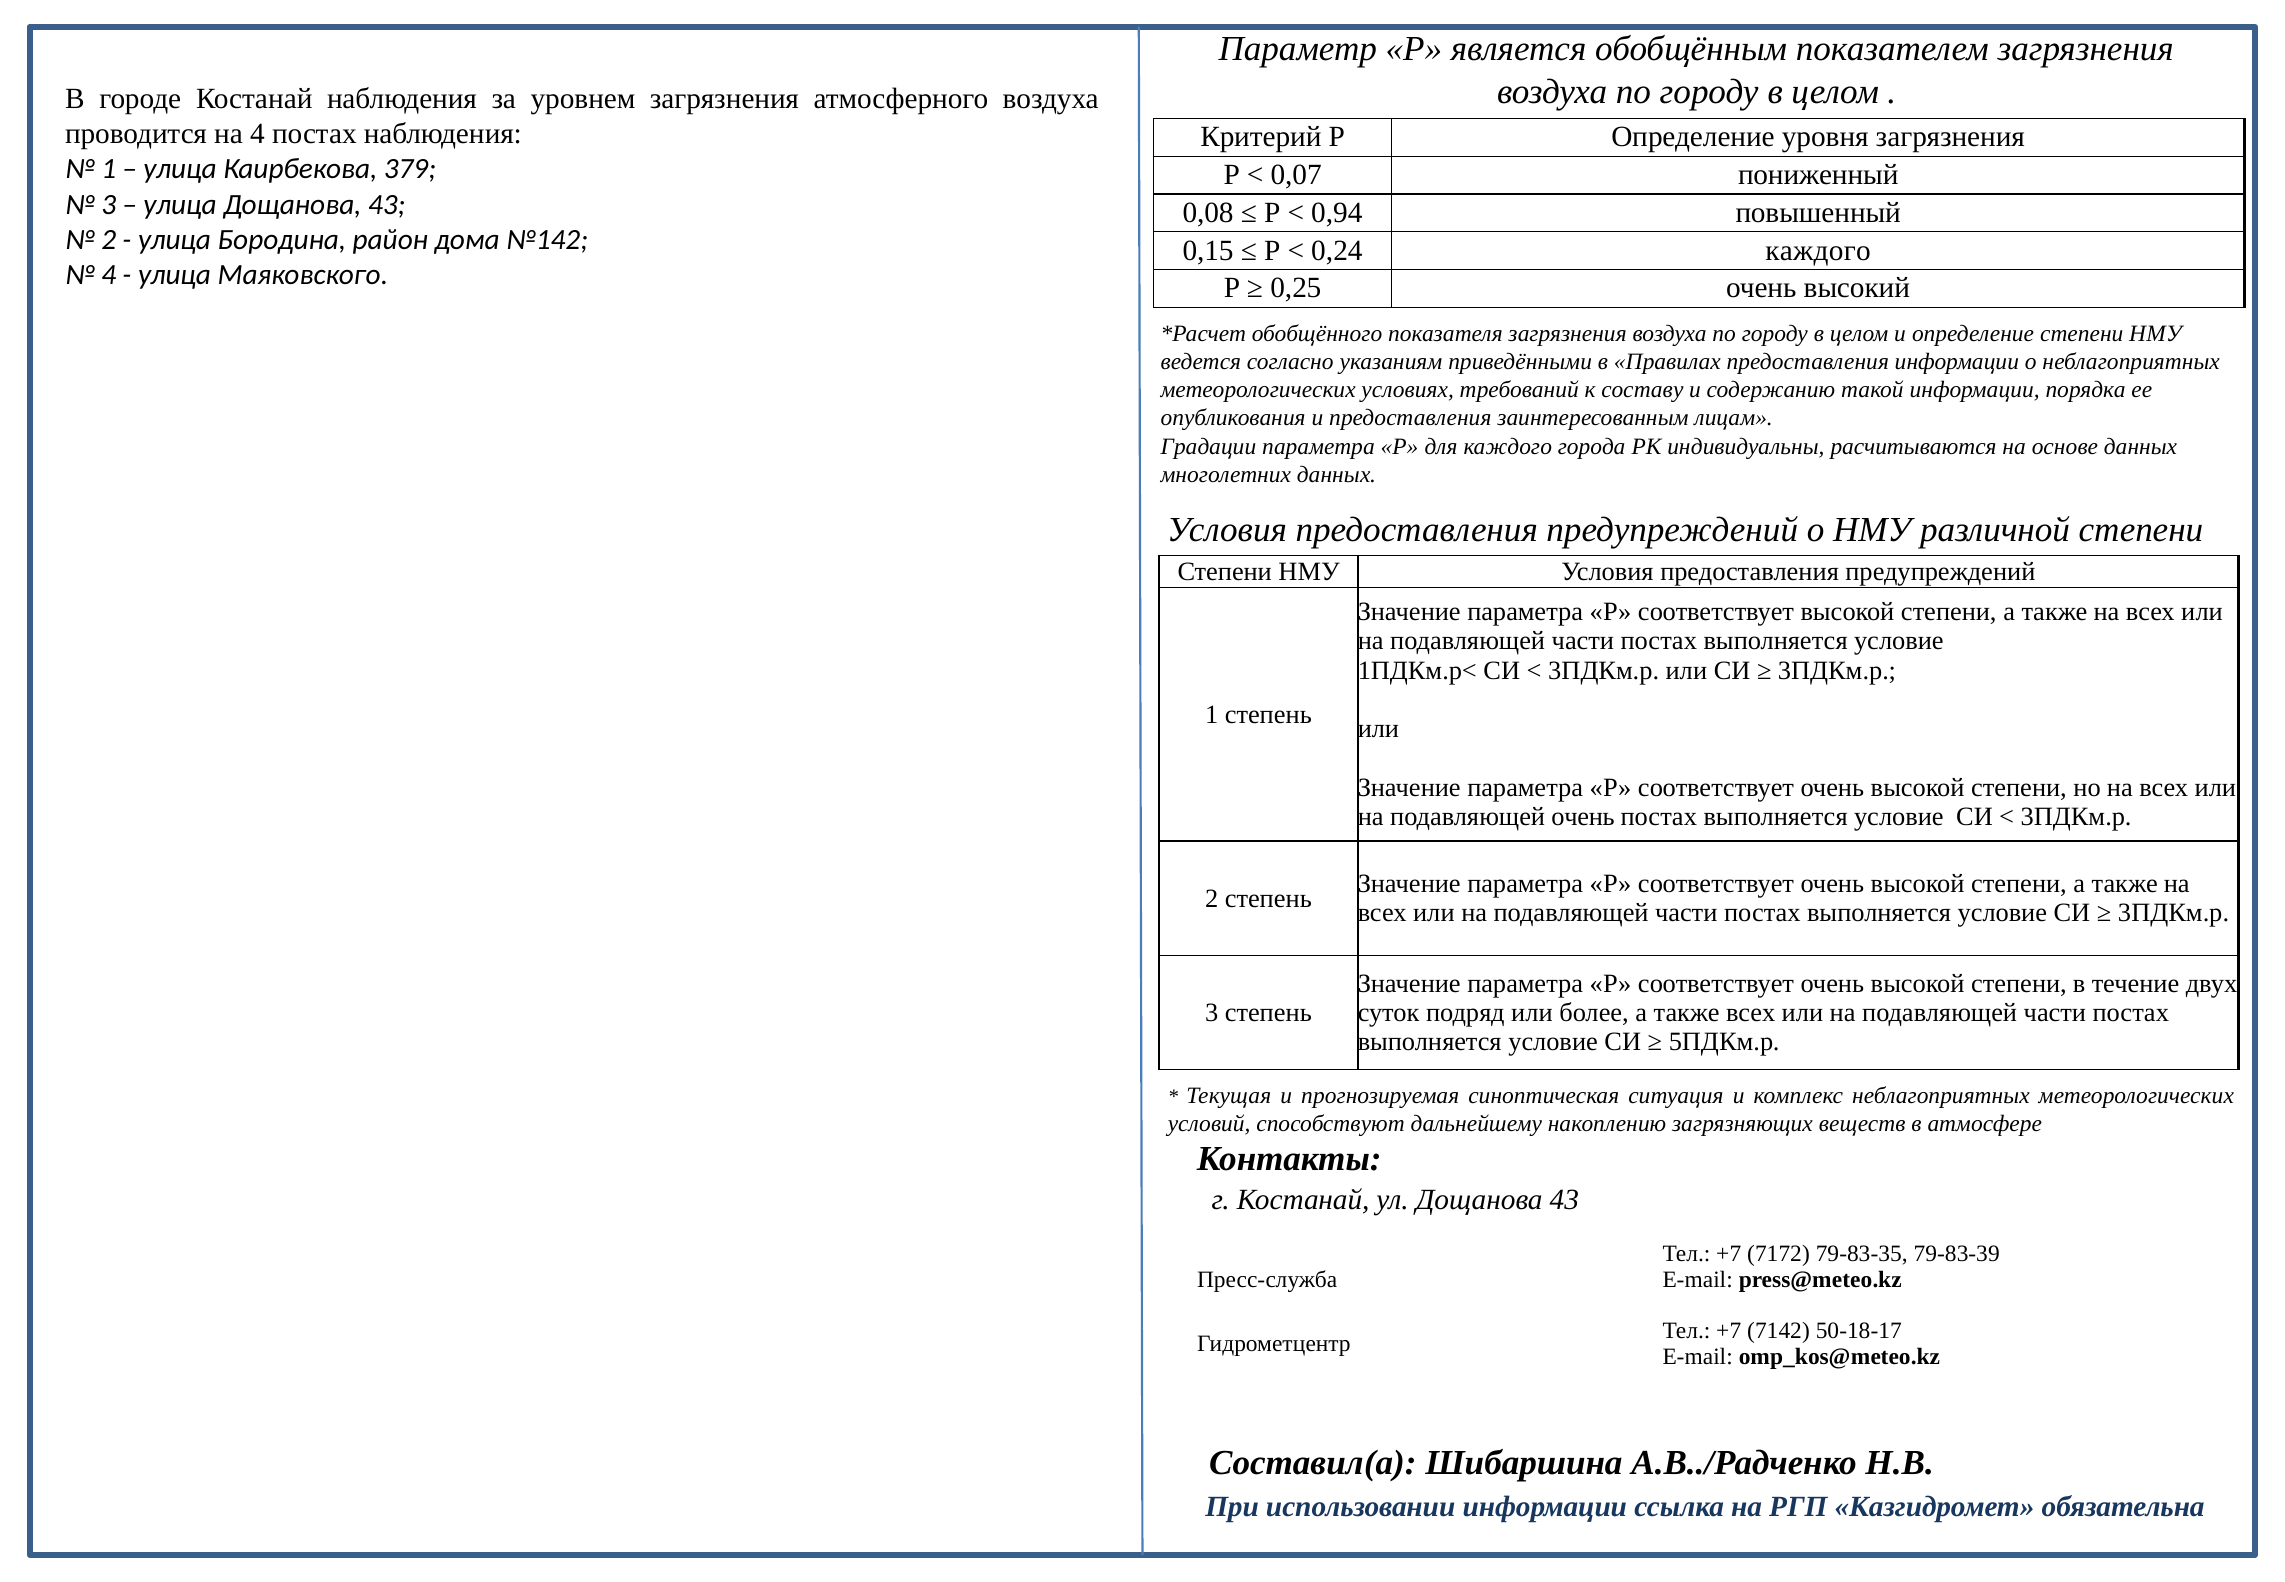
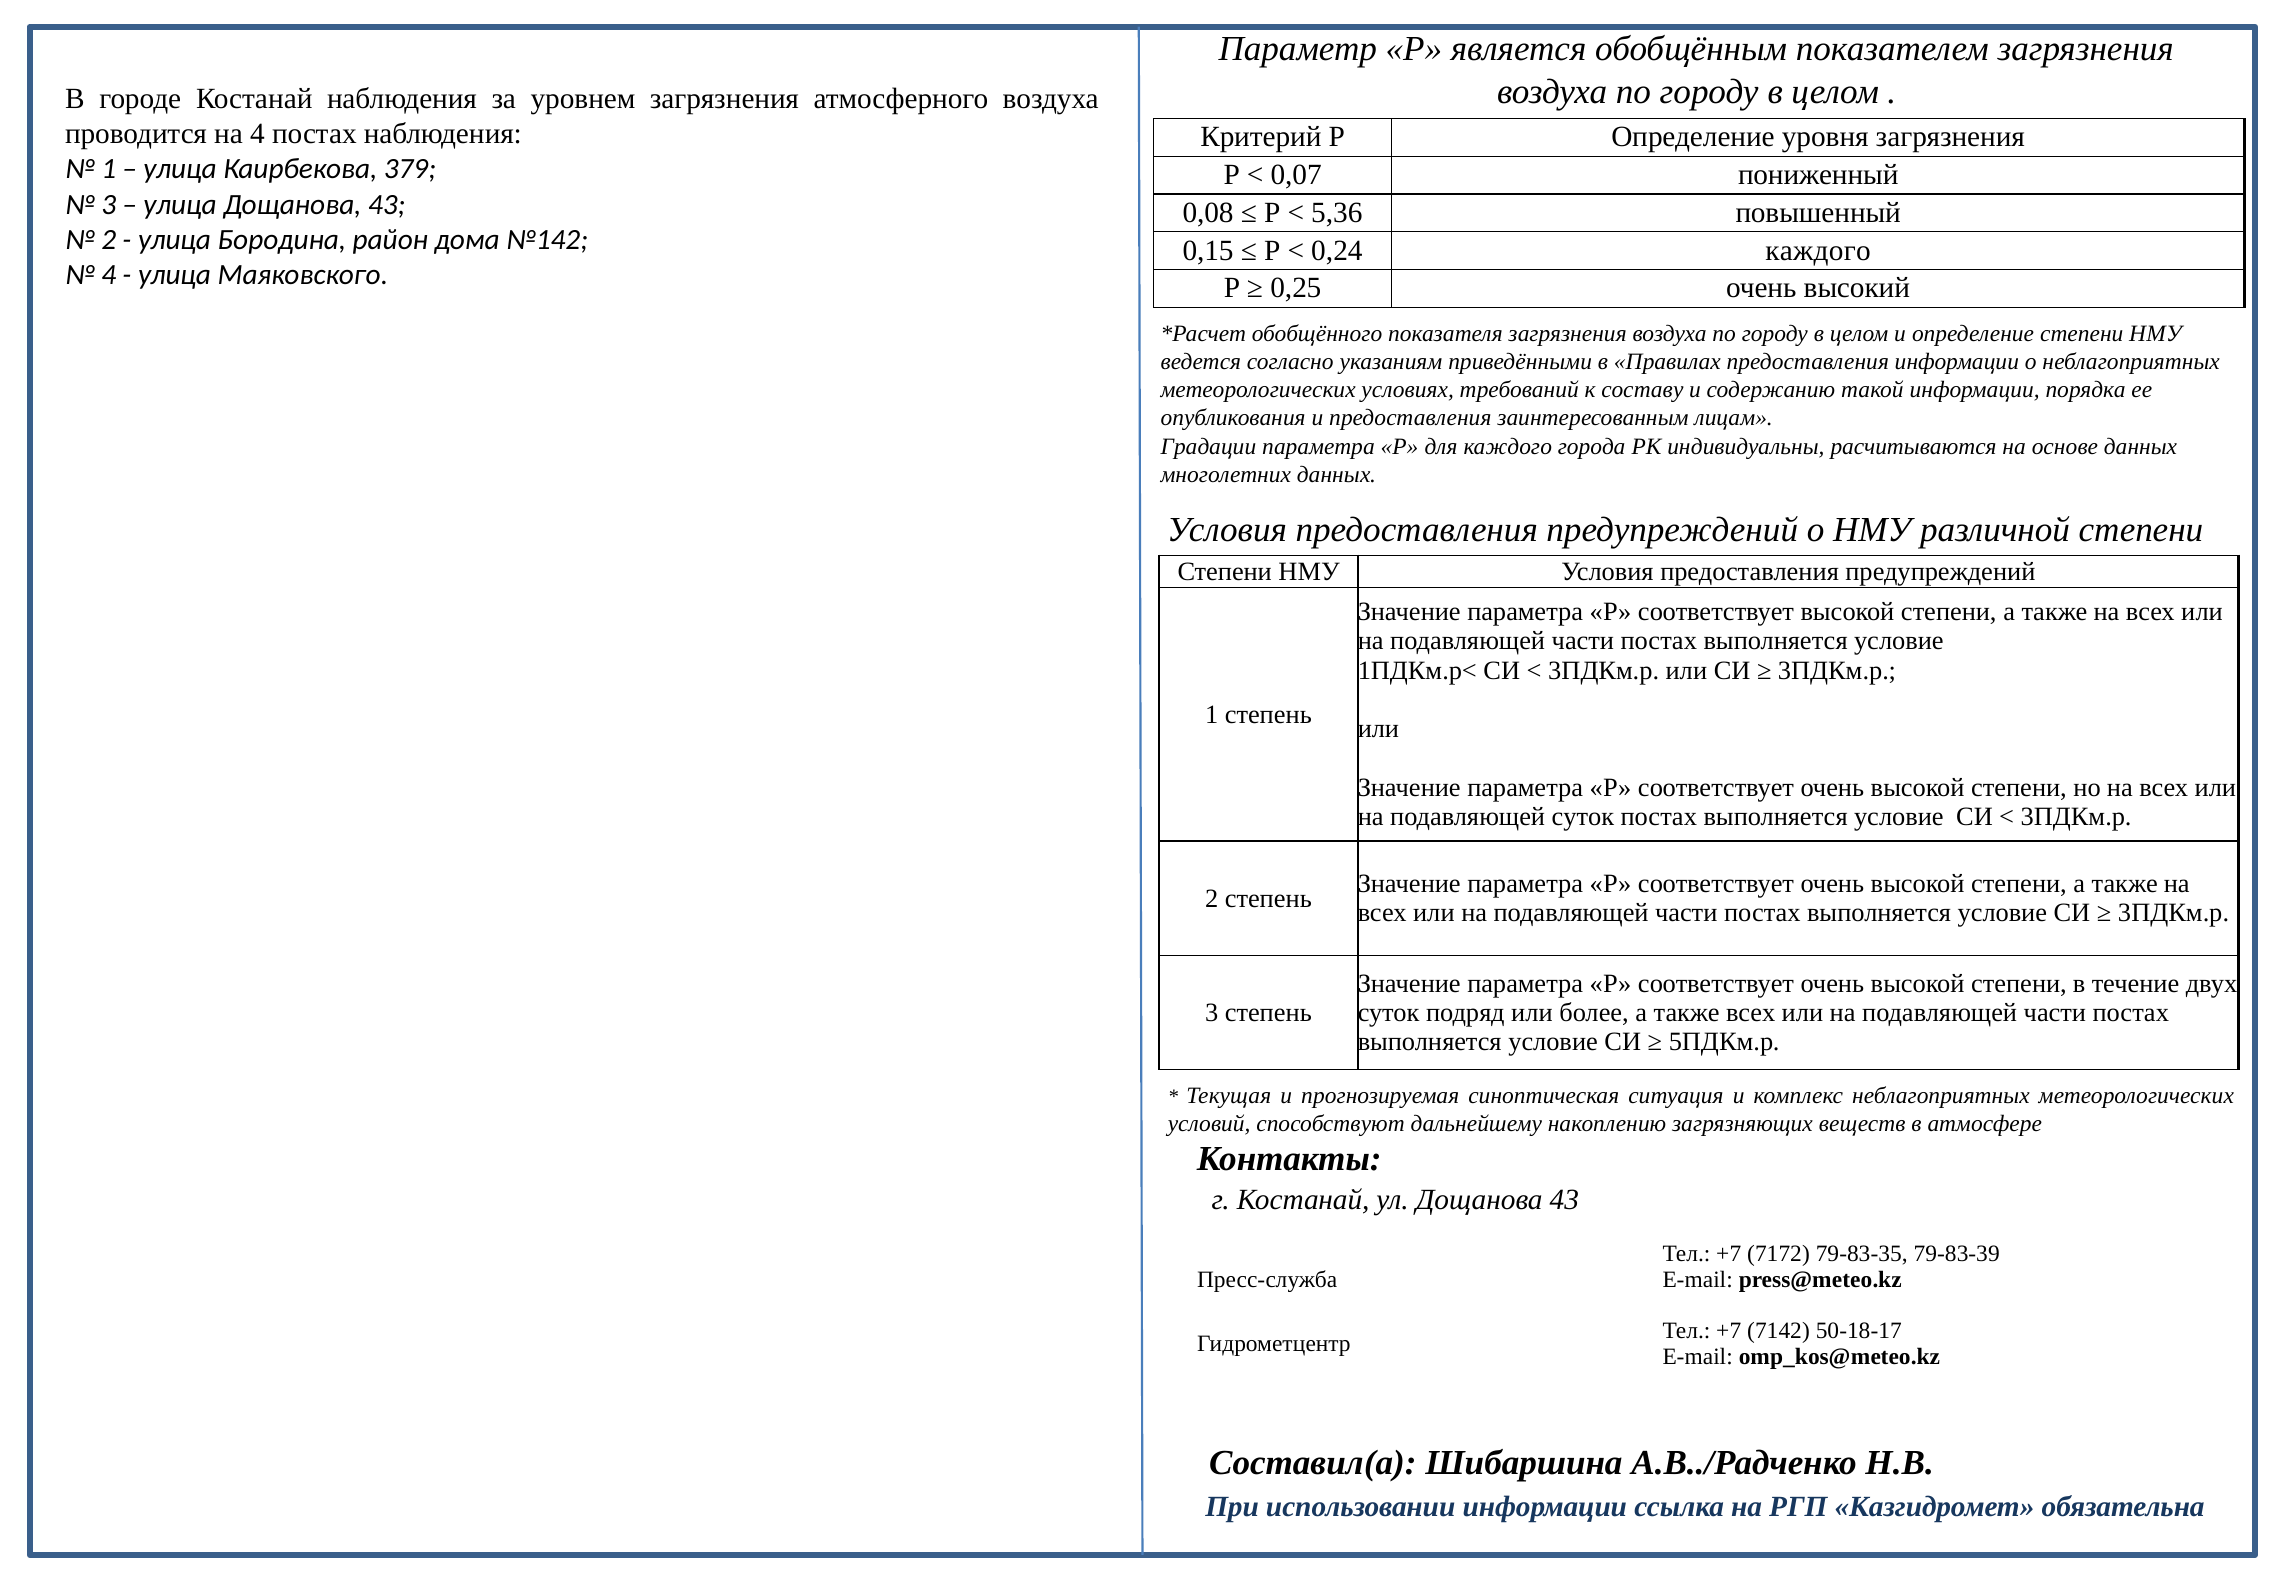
0,94: 0,94 -> 5,36 (1337, 213)
подавляющей очень: очень -> суток (1583, 817)
